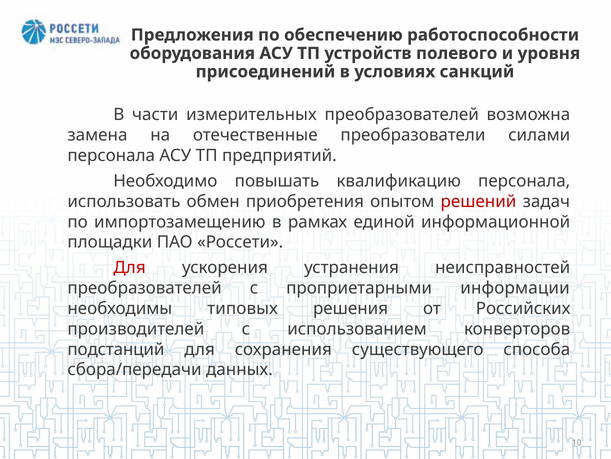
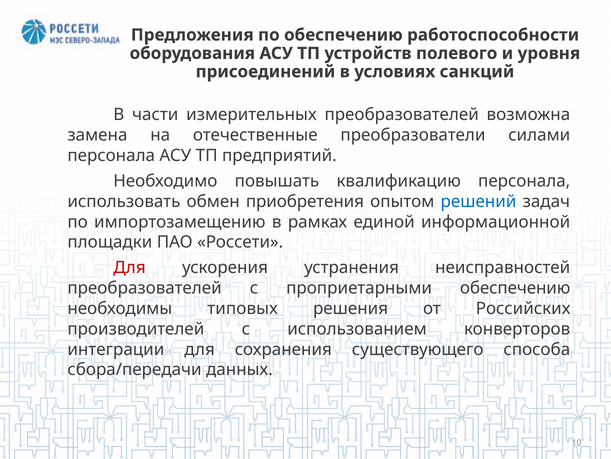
решений colour: red -> blue (479, 201)
проприетарными информации: информации -> обеспечению (515, 288)
подстанций: подстанций -> интеграции (116, 349)
